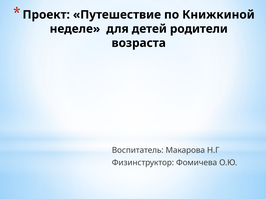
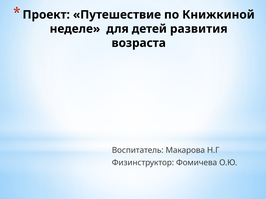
родители: родители -> развития (199, 29)
